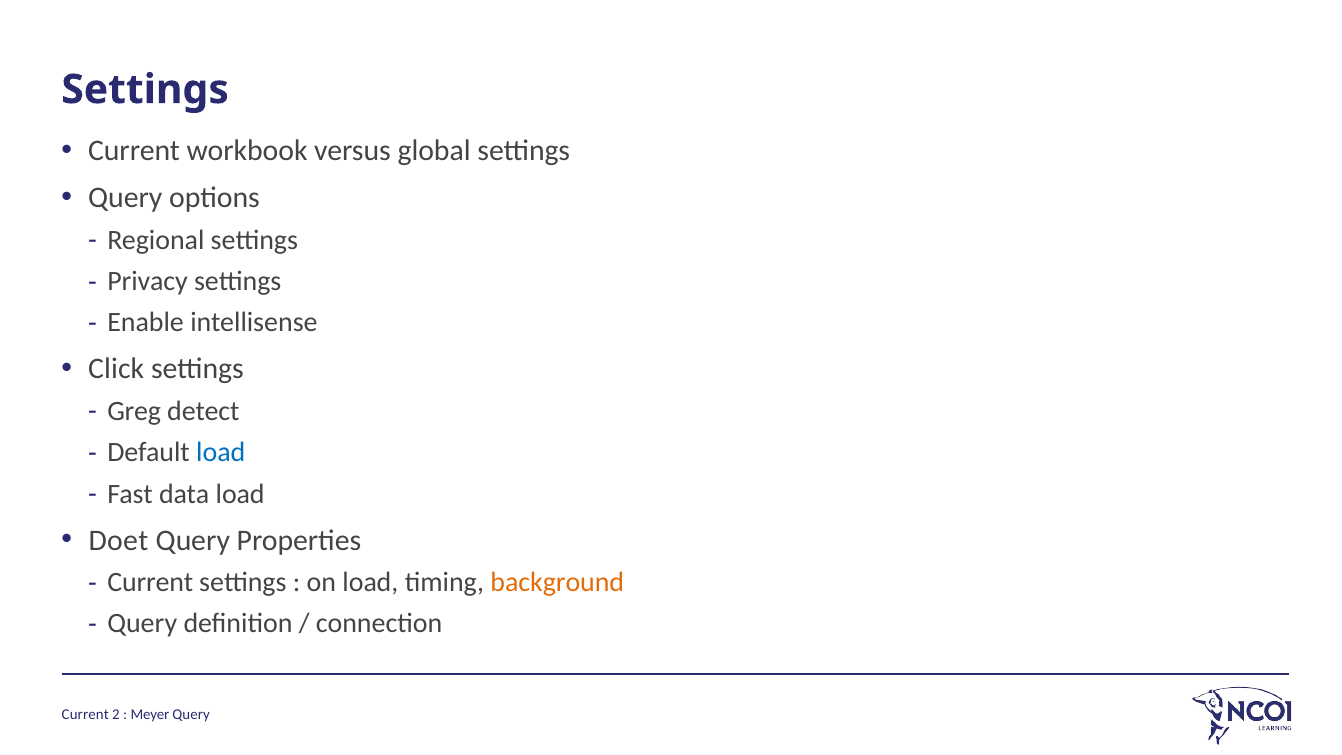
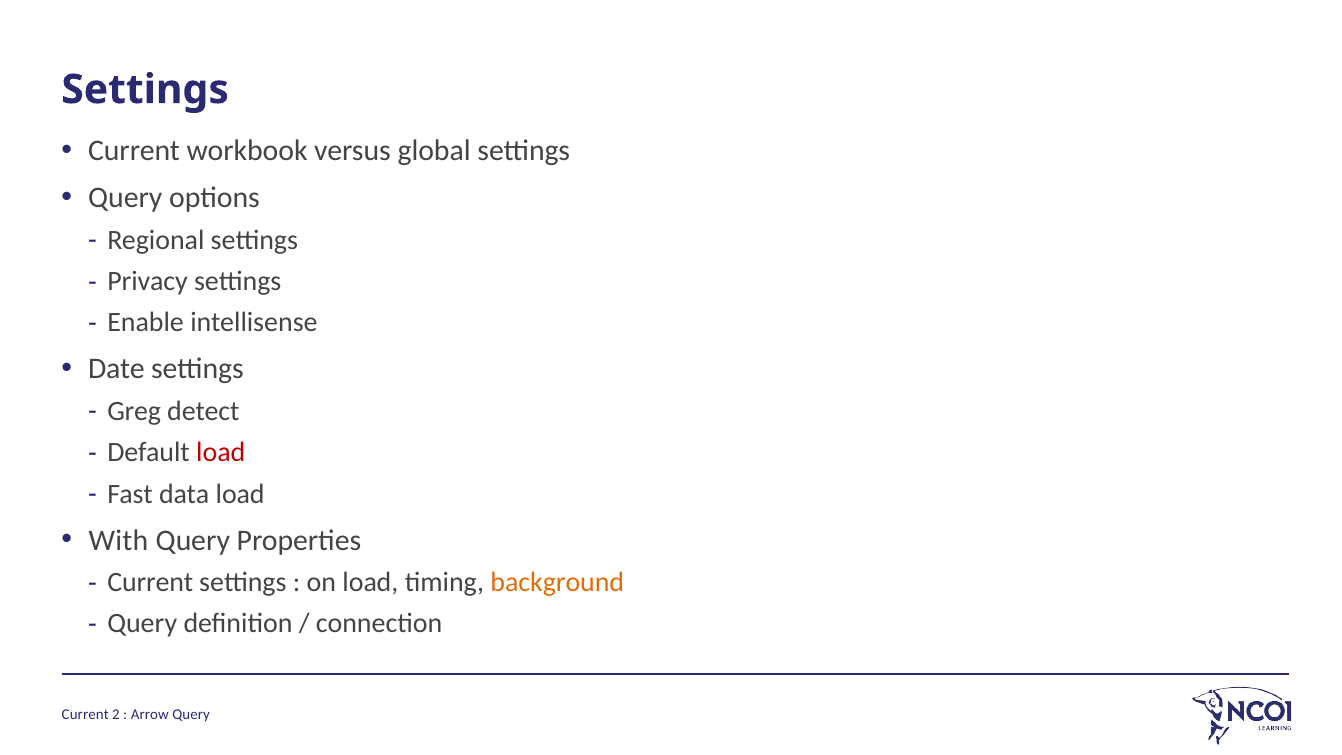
Click: Click -> Date (116, 369)
load colour: blue -> red (221, 452)
Doet: Doet -> With (118, 540)
Meyer: Meyer -> Arrow (150, 715)
